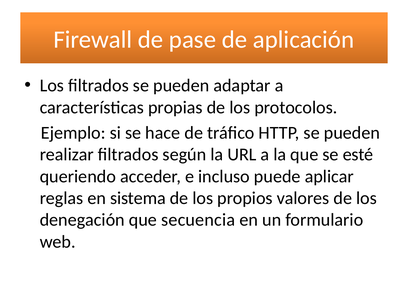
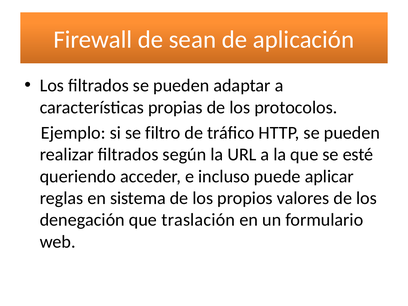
pase: pase -> sean (193, 39)
hace: hace -> filtro (163, 133)
secuencia: secuencia -> traslación (198, 220)
